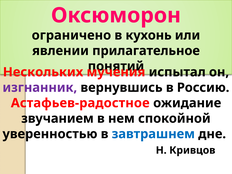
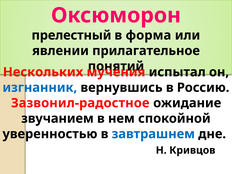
ограничено: ограничено -> прелестный (71, 35)
кухонь: кухонь -> форма (148, 35)
изгнанник colour: purple -> blue (40, 88)
Астафьев-радостное: Астафьев-радостное -> Зазвонил-радостное (80, 103)
